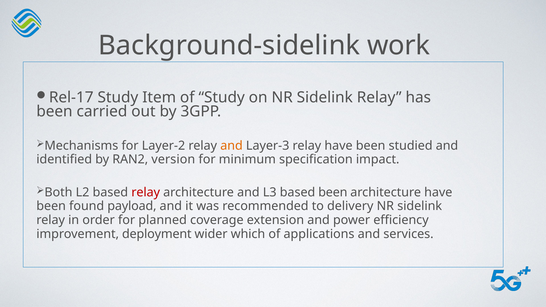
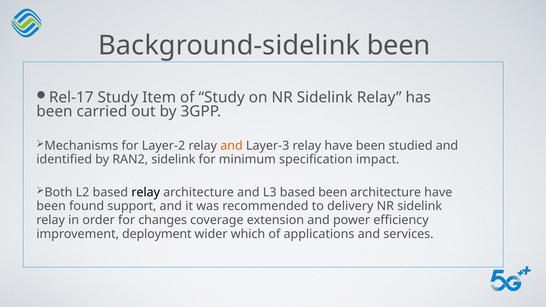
Background-sidelink work: work -> been (399, 45)
RAN2 version: version -> sidelink (173, 160)
relay colour: red -> black (146, 192)
payload: payload -> support (132, 206)
planned: planned -> changes (163, 220)
